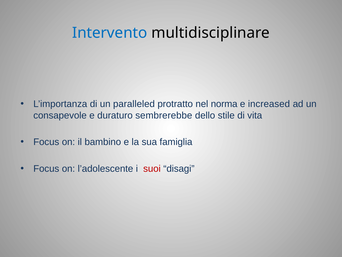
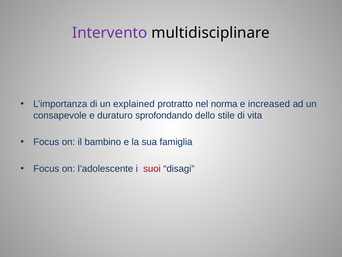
Intervento colour: blue -> purple (110, 33)
paralleled: paralleled -> explained (134, 104)
sembrerebbe: sembrerebbe -> sprofondando (164, 115)
